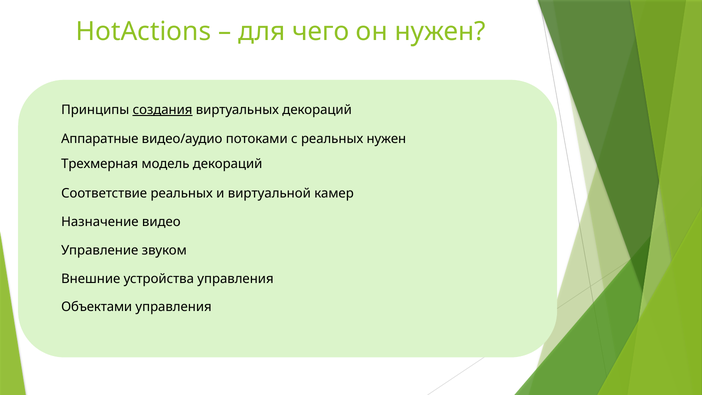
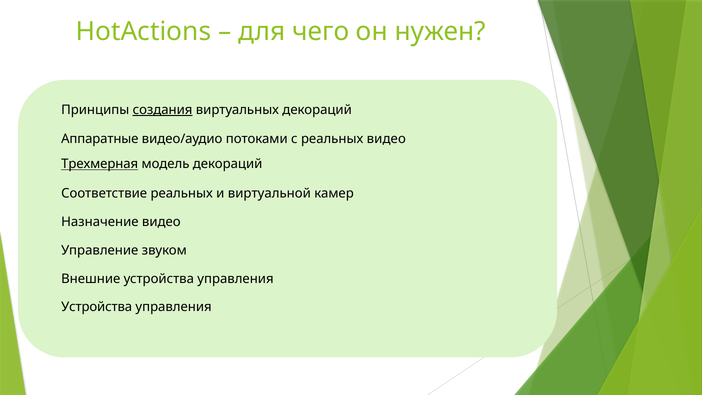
реальных нужен: нужен -> видео (386, 139)
Трехмерная underline: none -> present (100, 164)
Объектами: Объектами -> Устройства (97, 307)
